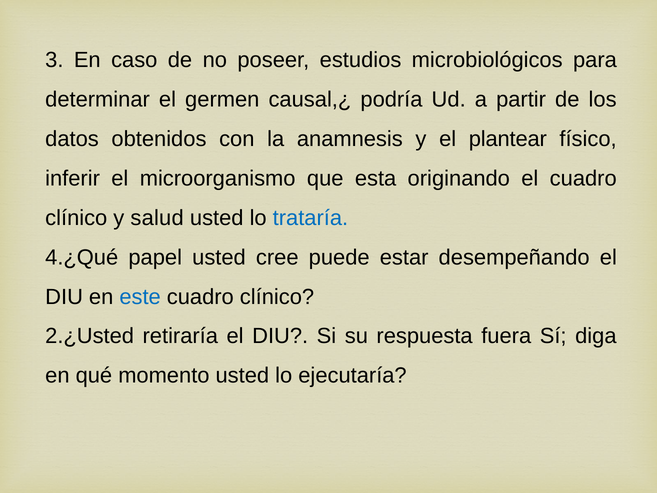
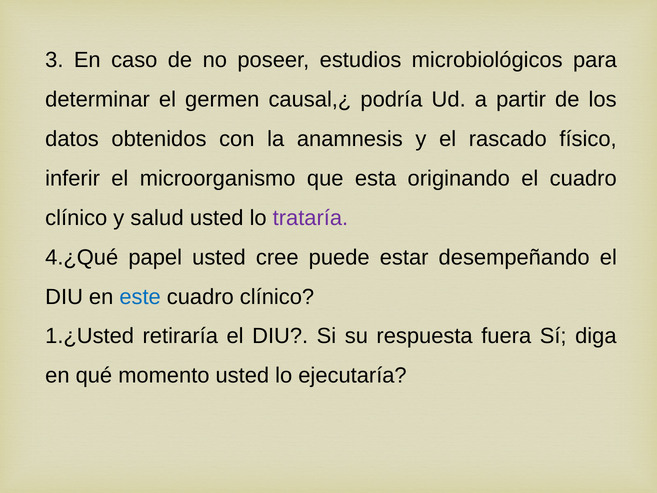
plantear: plantear -> rascado (508, 139)
trataría colour: blue -> purple (310, 218)
2.¿Usted: 2.¿Usted -> 1.¿Usted (90, 336)
